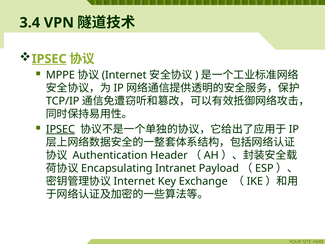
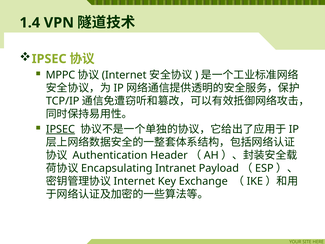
3.4: 3.4 -> 1.4 (30, 23)
IPSEC underline: present -> none (49, 59)
MPPE: MPPE -> MPPC (60, 75)
